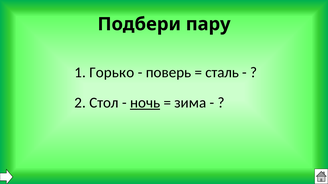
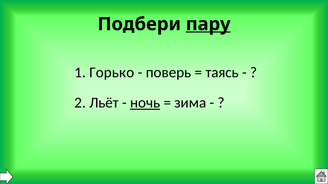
пару underline: none -> present (208, 24)
сталь: сталь -> таясь (222, 73)
Стол: Стол -> Льёт (104, 103)
